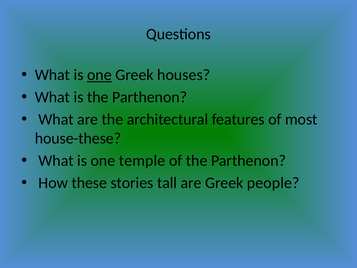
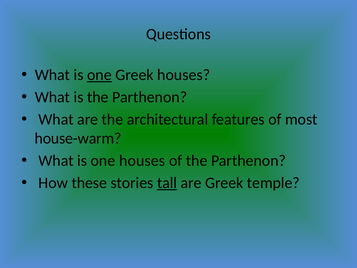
house-these: house-these -> house-warm (78, 138)
one temple: temple -> houses (142, 161)
tall underline: none -> present (167, 183)
people: people -> temple (273, 183)
